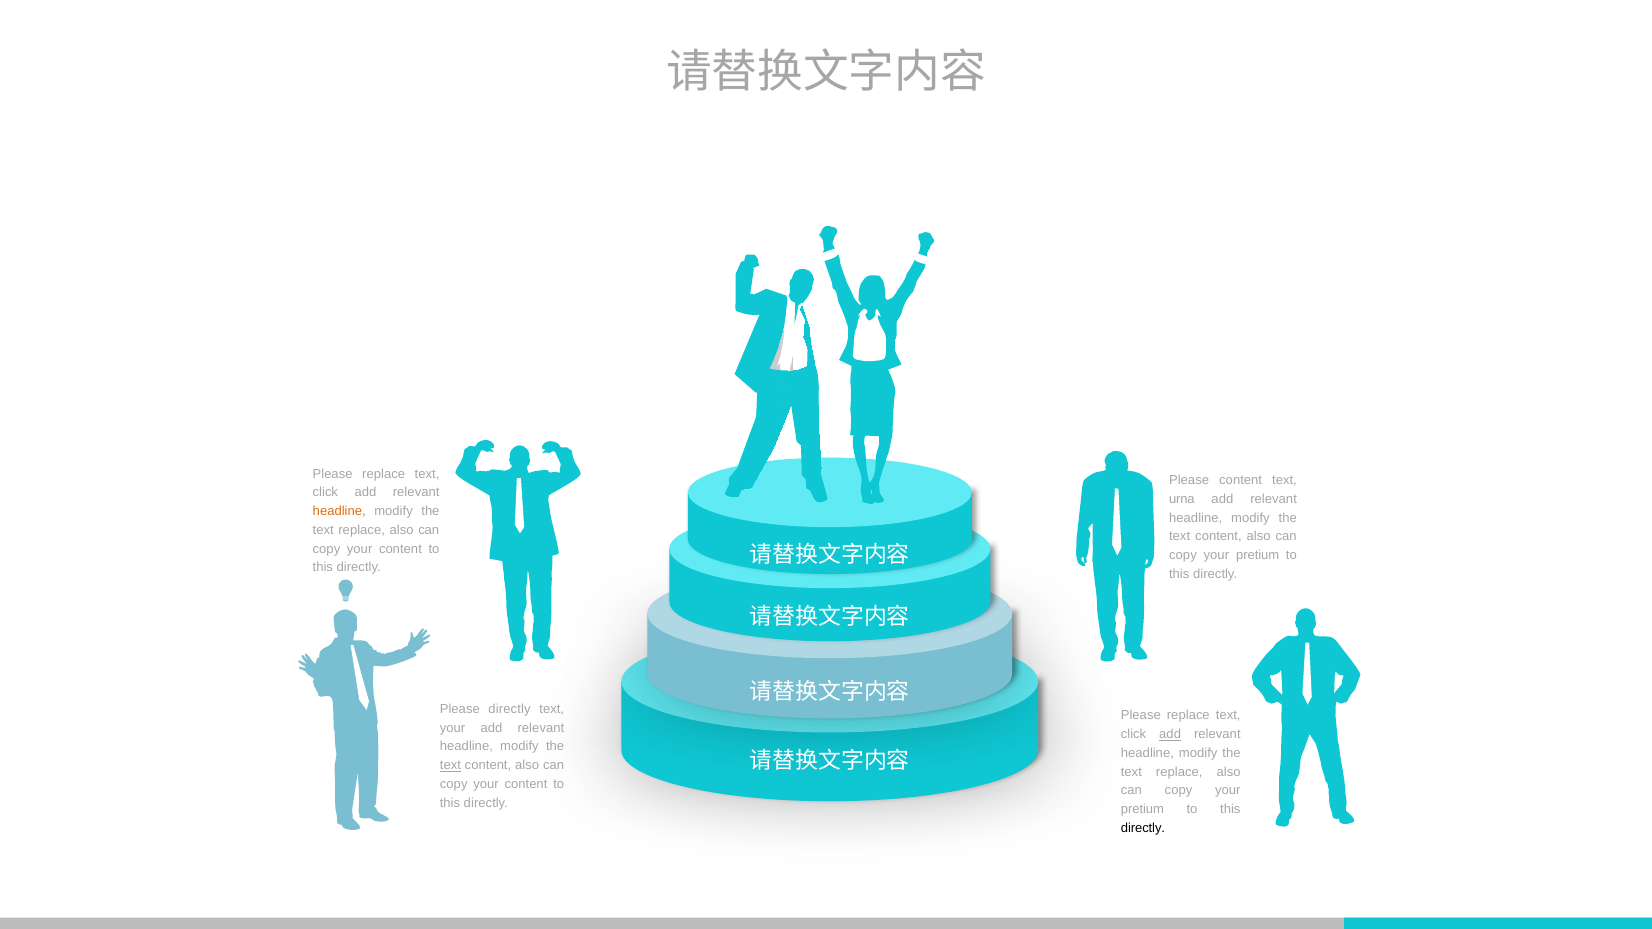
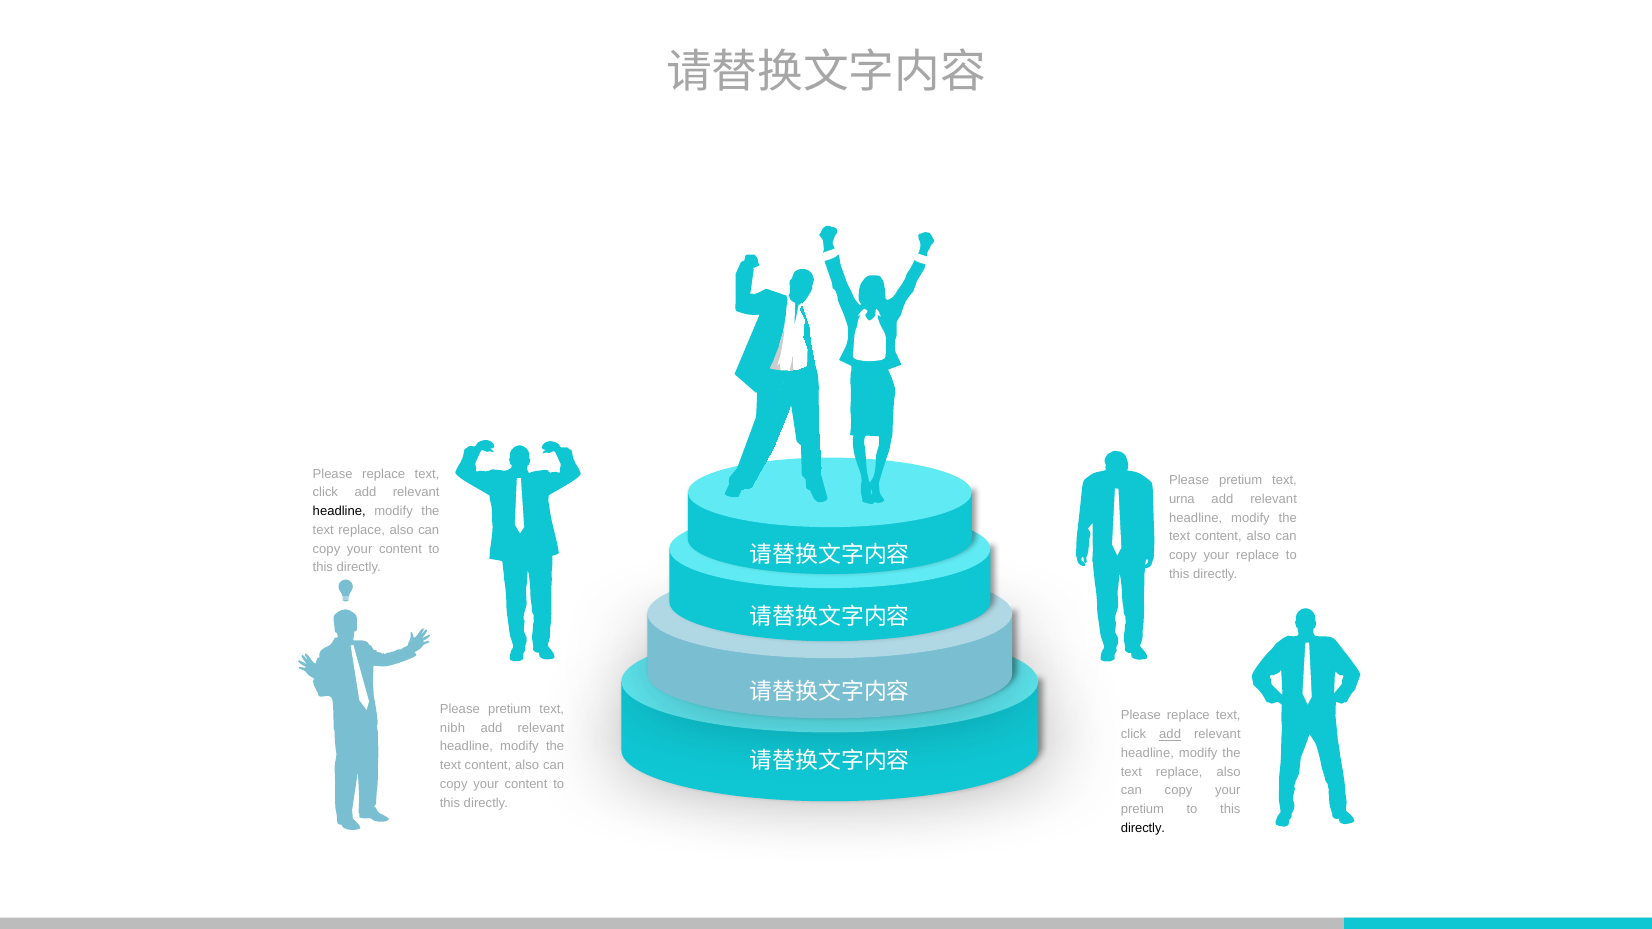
content: content -> pretium (1241, 480)
headline colour: orange -> black (339, 512)
pretium: pretium -> replace (1258, 555)
directly: directly -> pretium (510, 709)
your: your -> nibh (452, 728)
text underline: present -> none (450, 766)
